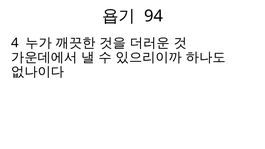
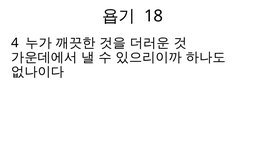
94: 94 -> 18 (154, 16)
